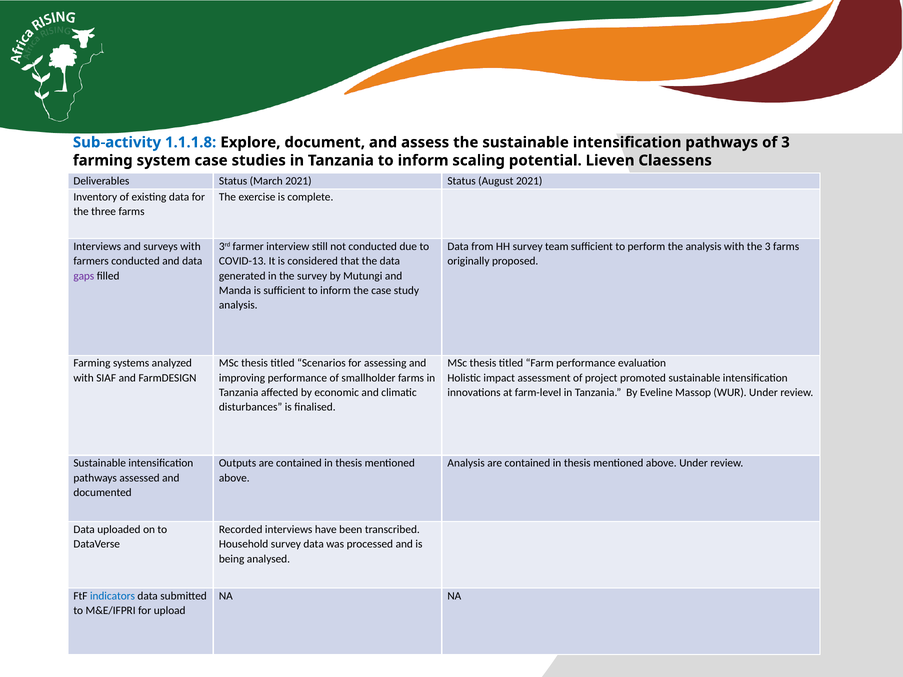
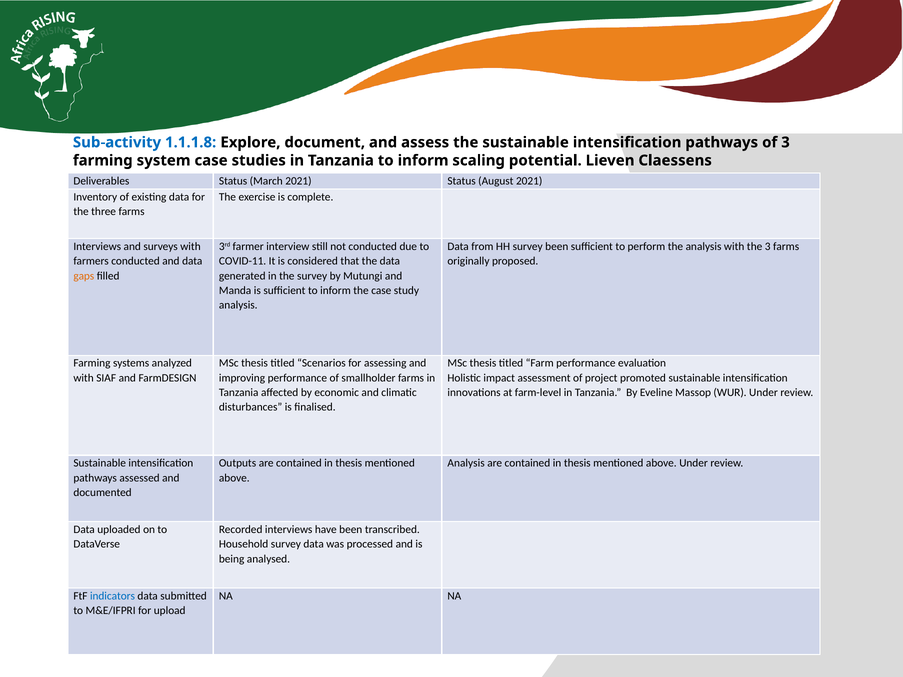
survey team: team -> been (557, 247)
COVID-13: COVID-13 -> COVID-11 (243, 261)
gaps colour: purple -> orange (84, 276)
